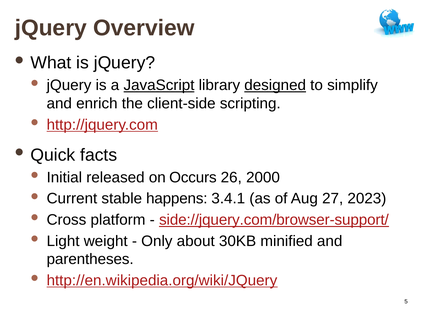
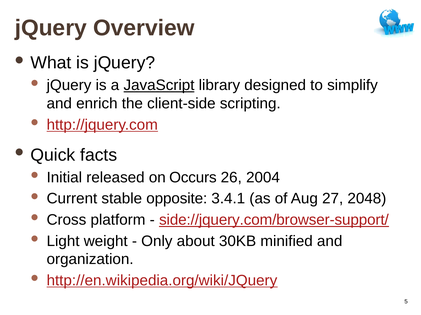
designed underline: present -> none (275, 85)
2000: 2000 -> 2004 (263, 178)
happens: happens -> opposite (177, 199)
2023: 2023 -> 2048 (367, 199)
parentheses: parentheses -> organization (90, 260)
